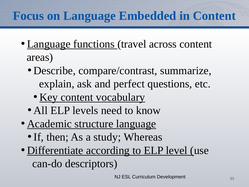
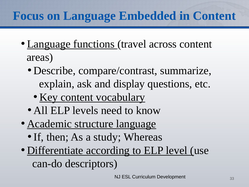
perfect: perfect -> display (129, 84)
